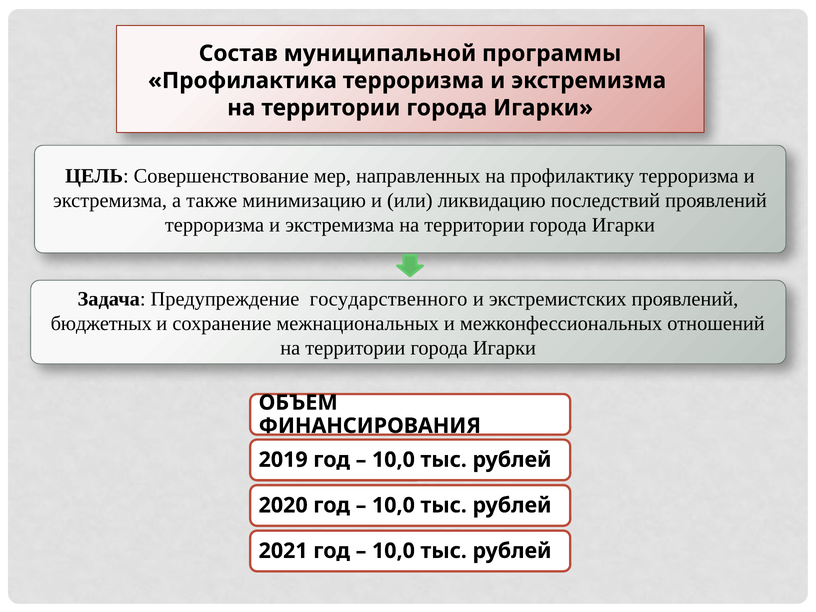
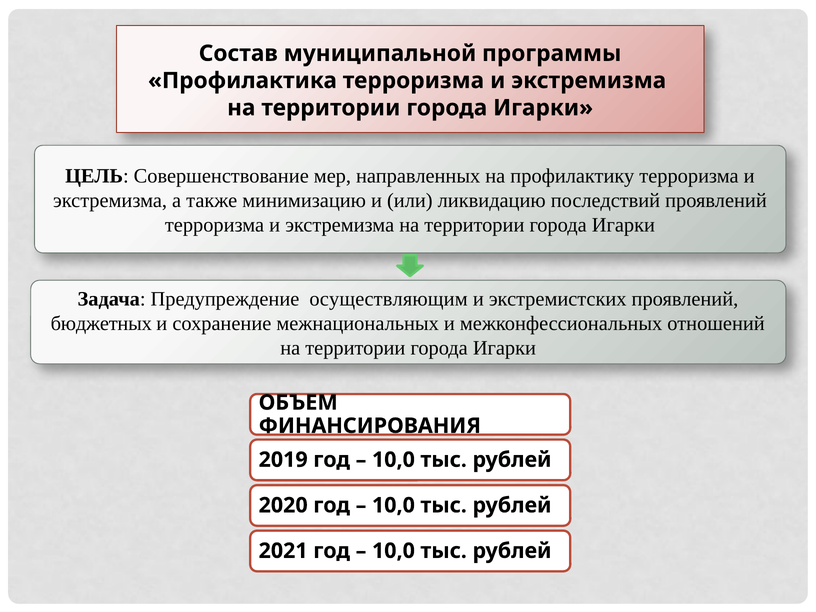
государственного: государственного -> осуществляющим (389, 299)
